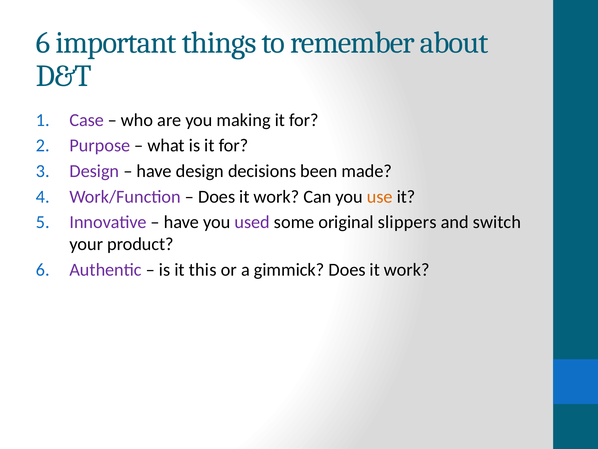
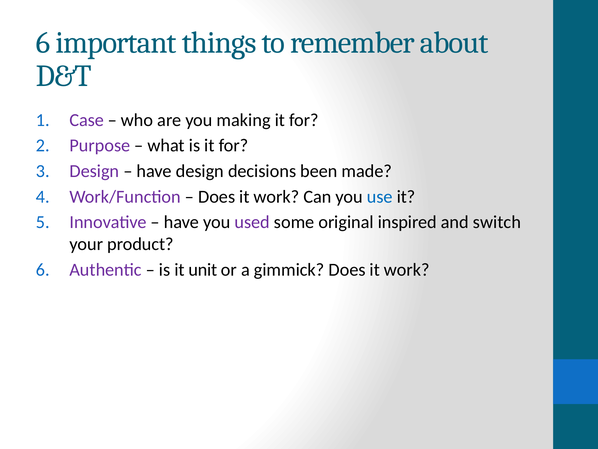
use colour: orange -> blue (380, 196)
slippers: slippers -> inspired (407, 222)
this: this -> unit (203, 269)
